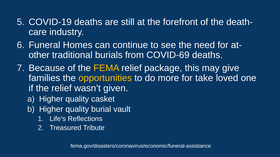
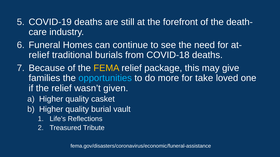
other: other -> relief (39, 55)
COVID-69: COVID-69 -> COVID-18 (168, 55)
opportunities colour: yellow -> light blue (105, 78)
